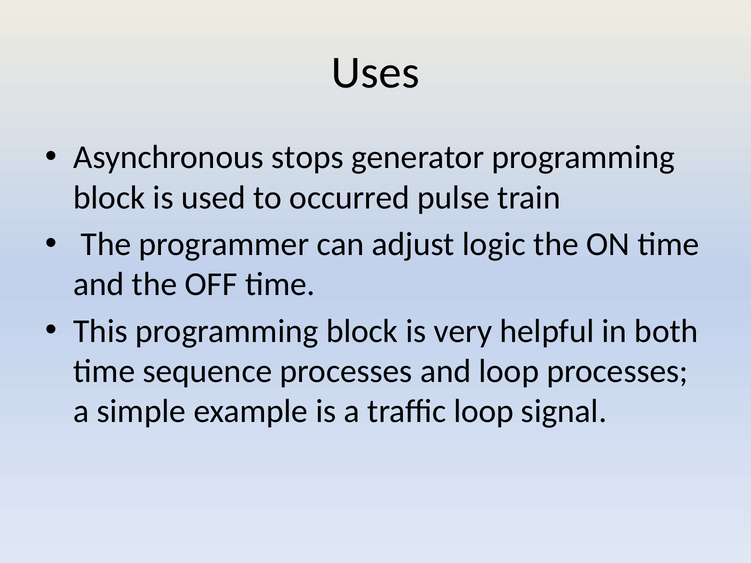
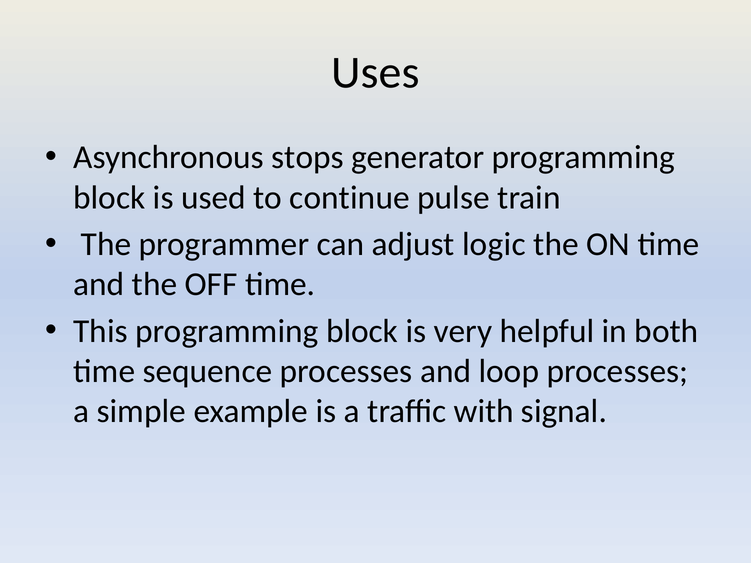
occurred: occurred -> continue (350, 198)
traffic loop: loop -> with (484, 411)
